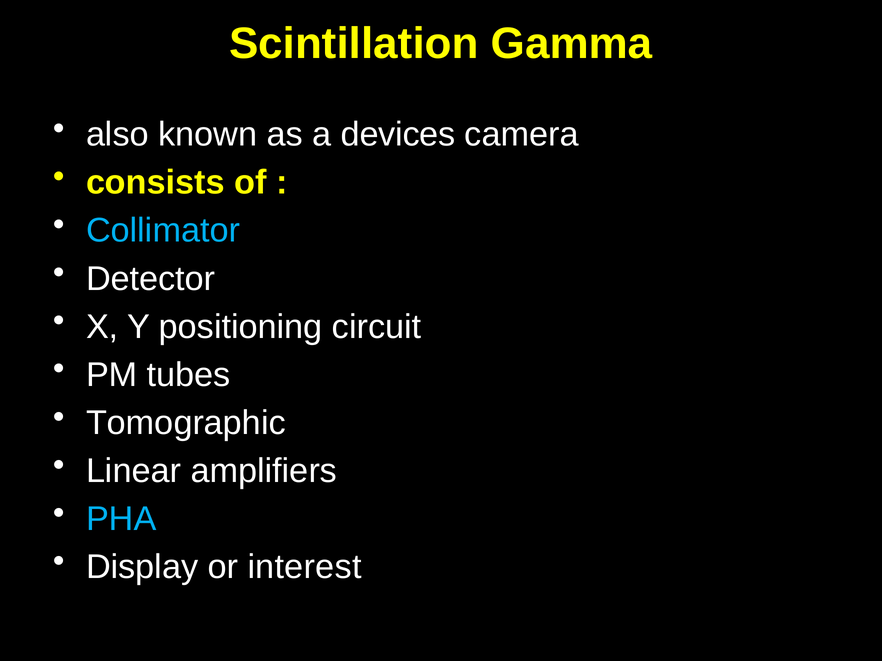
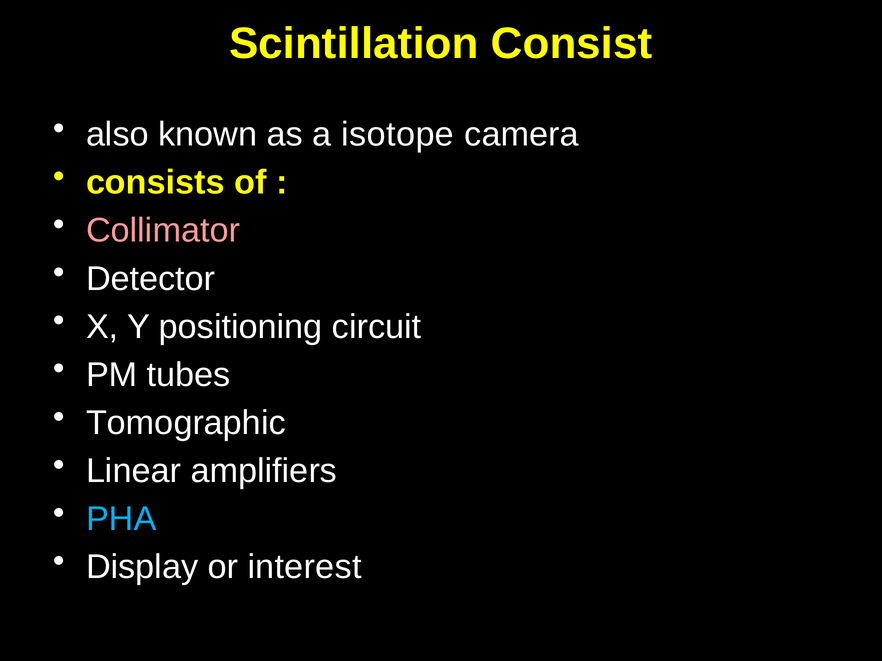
Gamma: Gamma -> Consist (572, 44)
devices: devices -> isotope (398, 135)
Collimator colour: light blue -> pink (163, 231)
